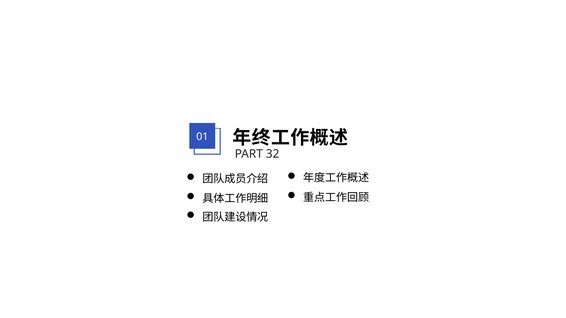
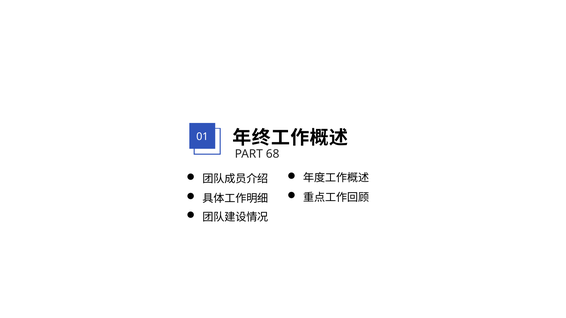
32: 32 -> 68 (273, 154)
